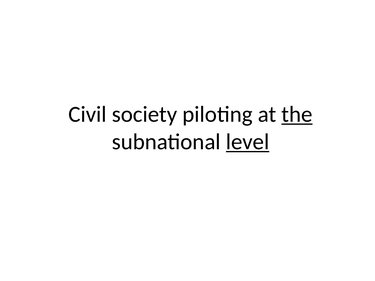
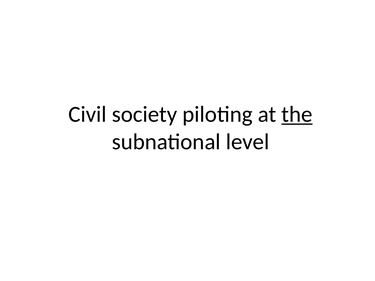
level underline: present -> none (248, 142)
